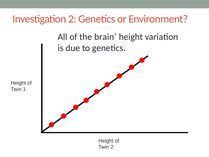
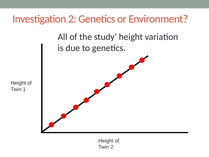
brain: brain -> study (105, 37)
